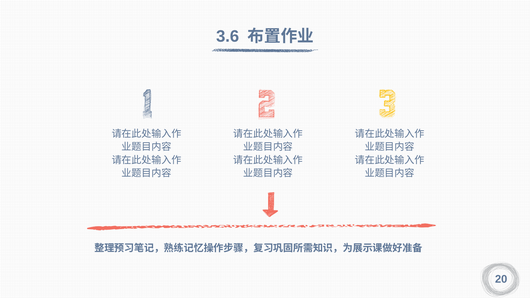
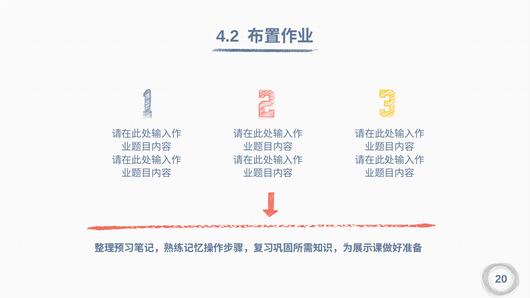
3.6: 3.6 -> 4.2 (228, 36)
